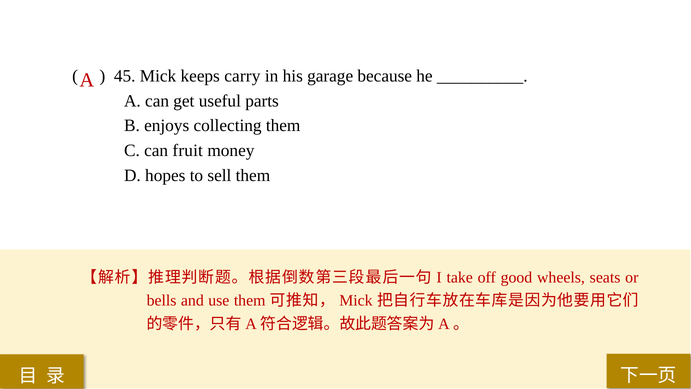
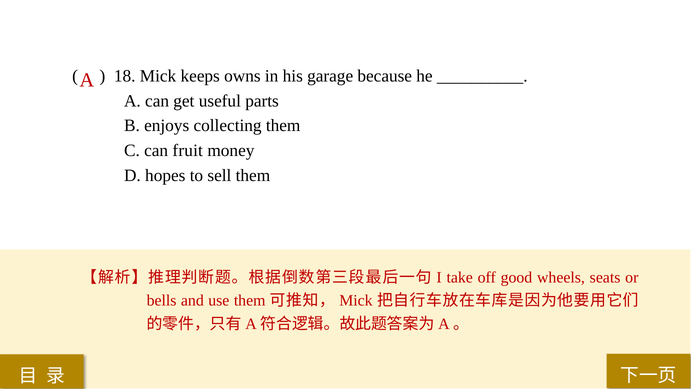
45: 45 -> 18 (125, 76)
carry: carry -> owns (242, 76)
